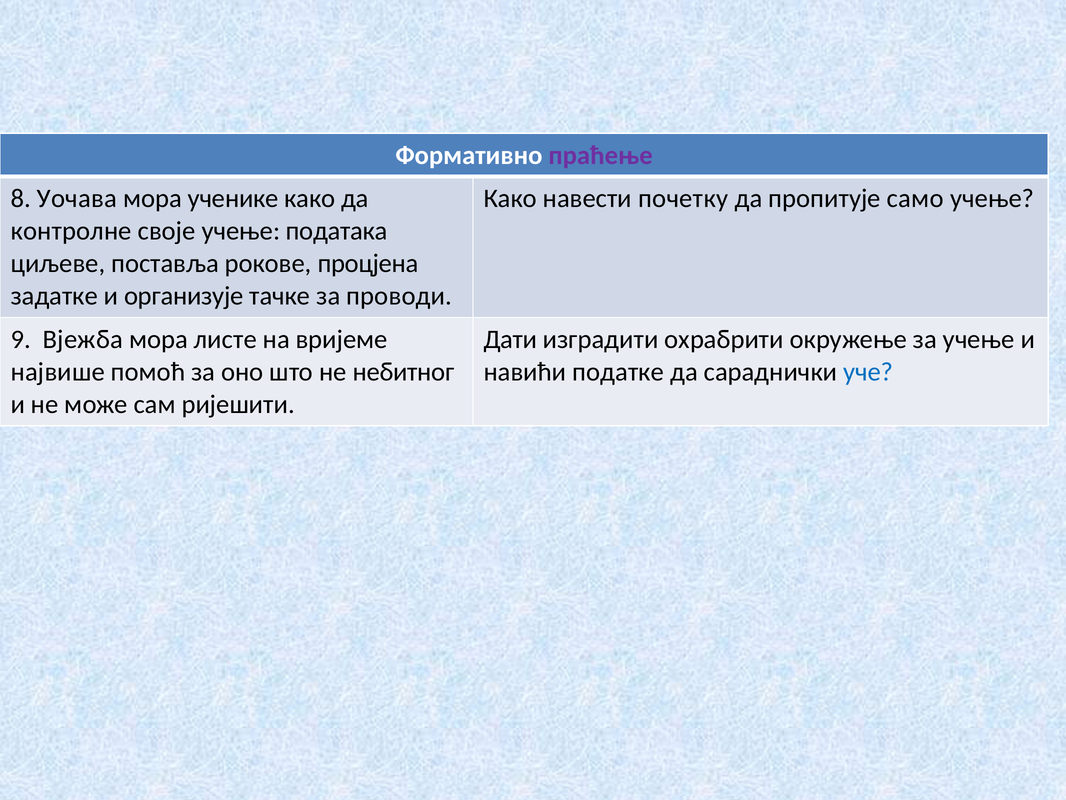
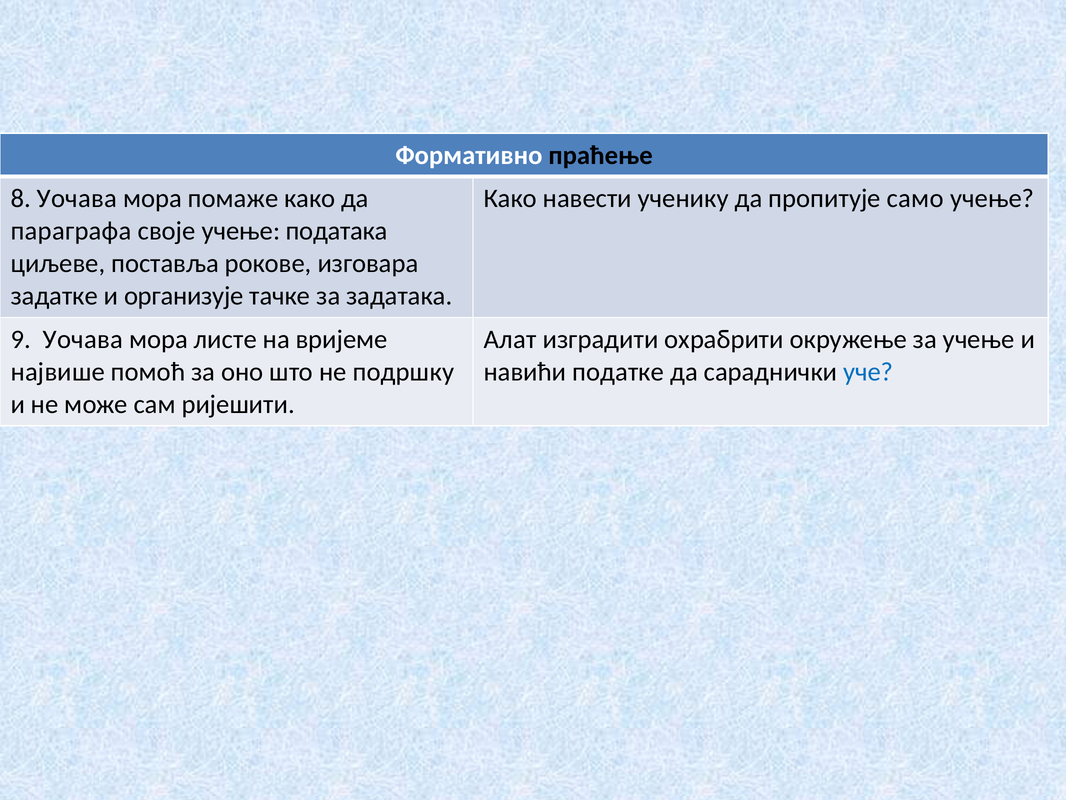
праћење colour: purple -> black (601, 155)
ученике: ученике -> помаже (233, 198)
почетку: почетку -> ученику (683, 198)
контролне: контролне -> параграфа (71, 231)
процјена: процјена -> изговара (368, 263)
проводи: проводи -> задатака (399, 296)
9 Вјежба: Вјежба -> Уочава (83, 339)
Дати: Дати -> Алат (510, 339)
небитног: небитног -> подршку (403, 372)
